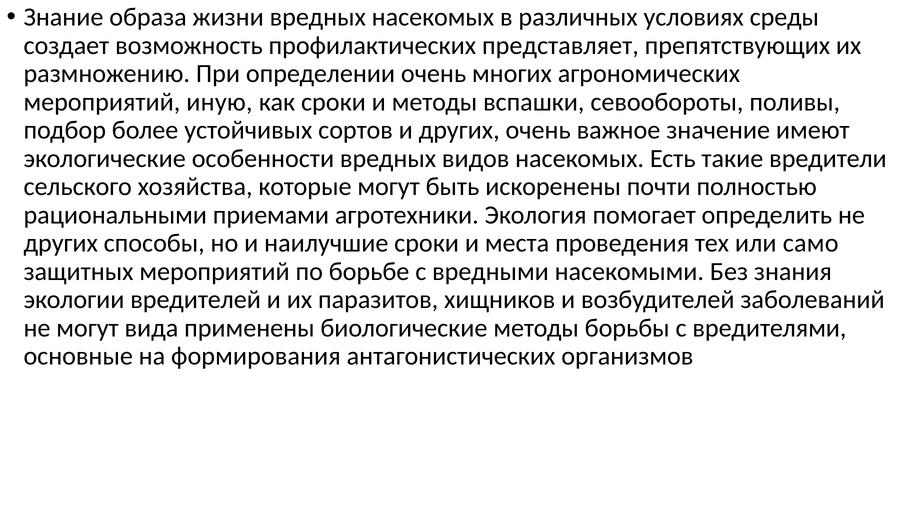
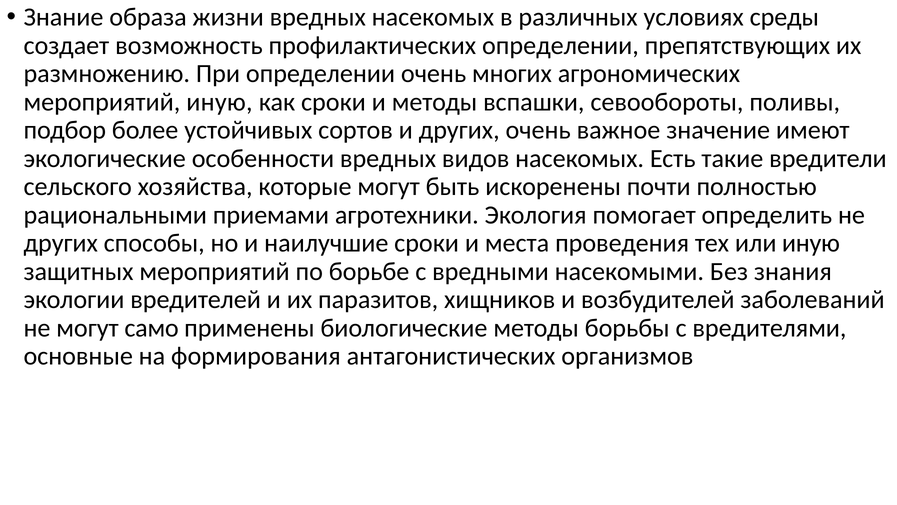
профилактических представляет: представляет -> определении (560, 46)
или само: само -> иную (811, 243)
вида: вида -> само (152, 328)
